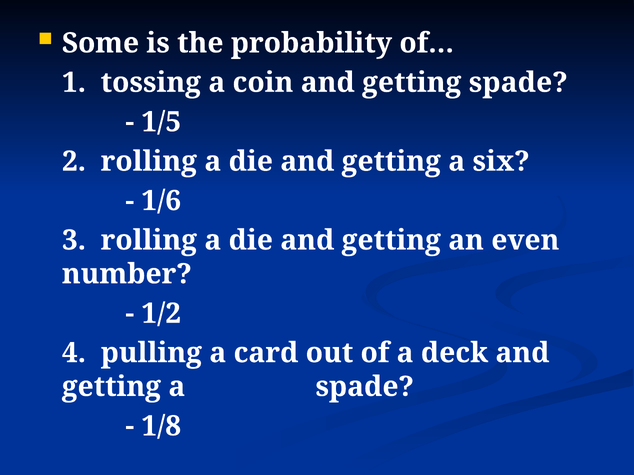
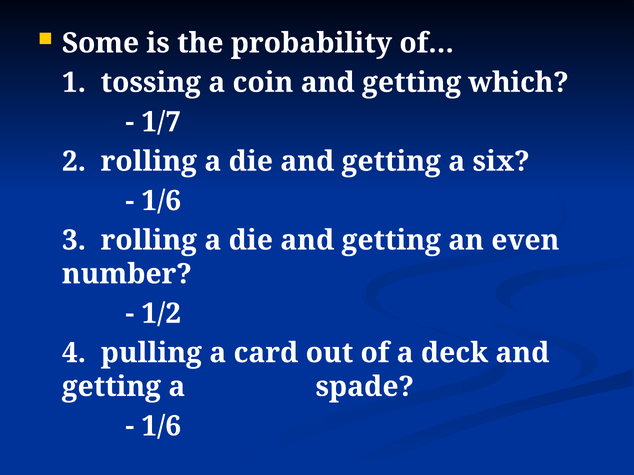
getting spade: spade -> which (518, 83)
1/5: 1/5 -> 1/7 (161, 122)
1/8: 1/8 -> 1/6 (161, 427)
